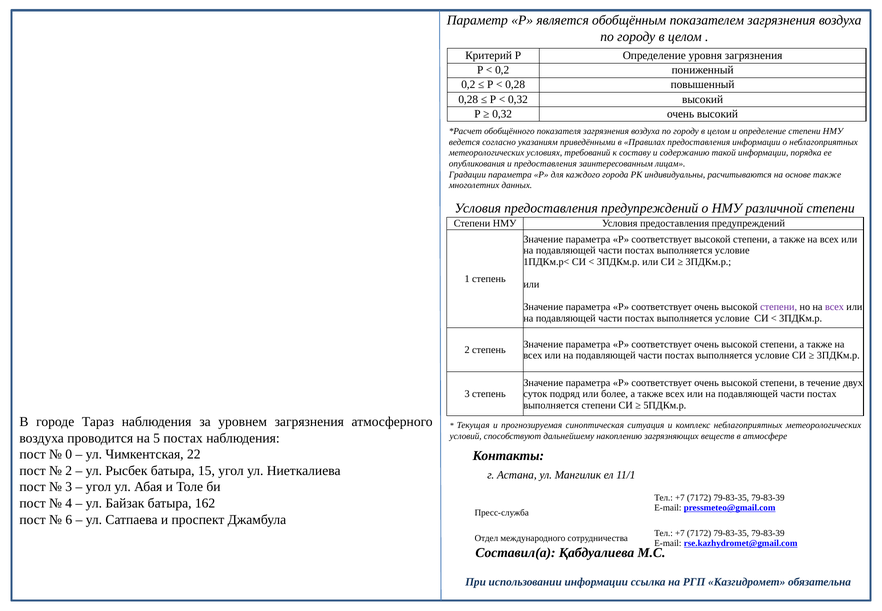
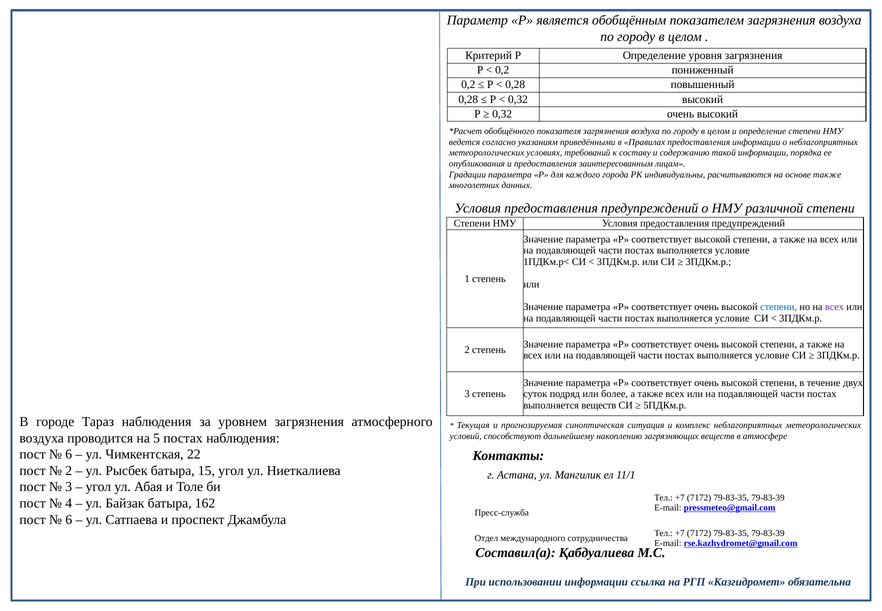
степени colour: purple -> blue (779, 307)
выполняется степени: степени -> веществ (599, 405)
0: 0 -> 6 (69, 454)
